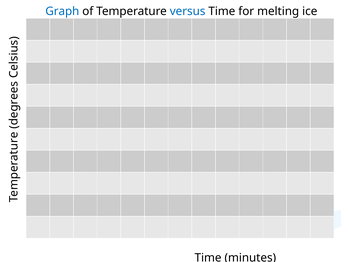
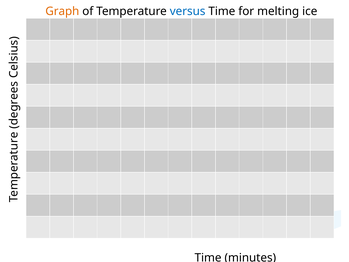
Graph colour: blue -> orange (62, 11)
